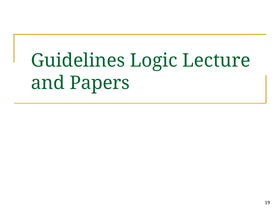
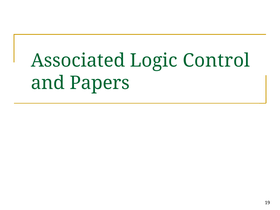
Guidelines: Guidelines -> Associated (78, 61)
Lecture: Lecture -> Control (216, 61)
